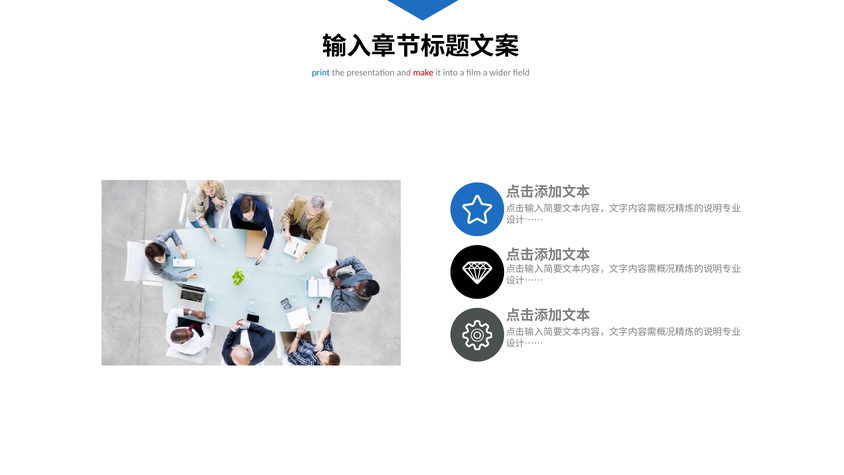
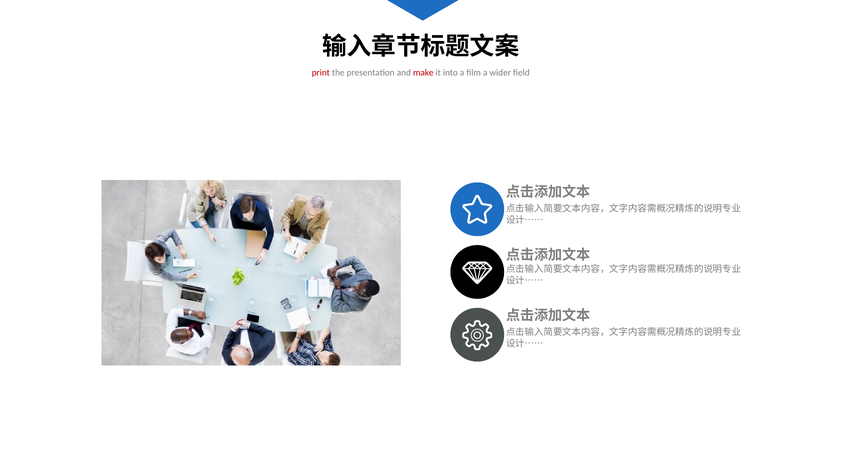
print colour: blue -> red (321, 73)
